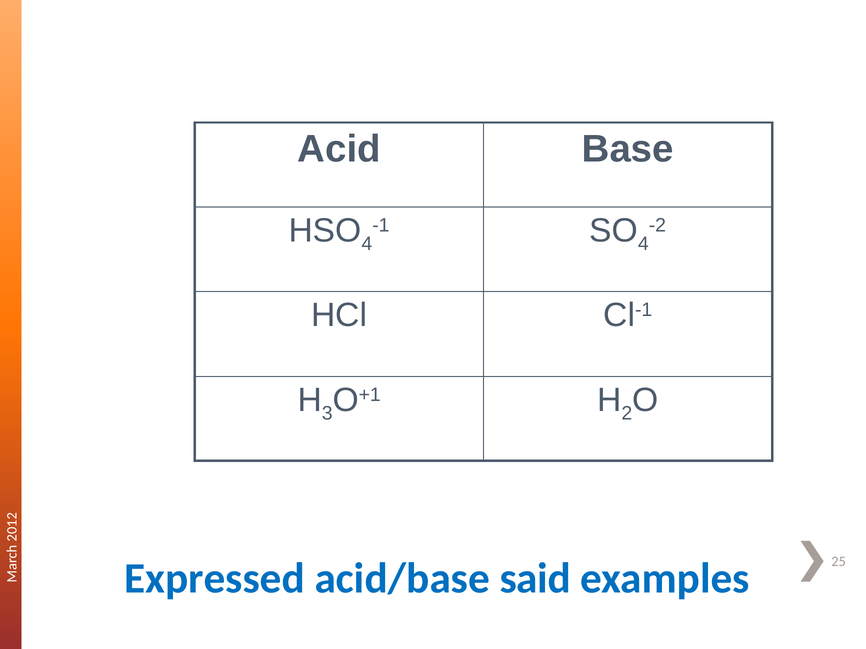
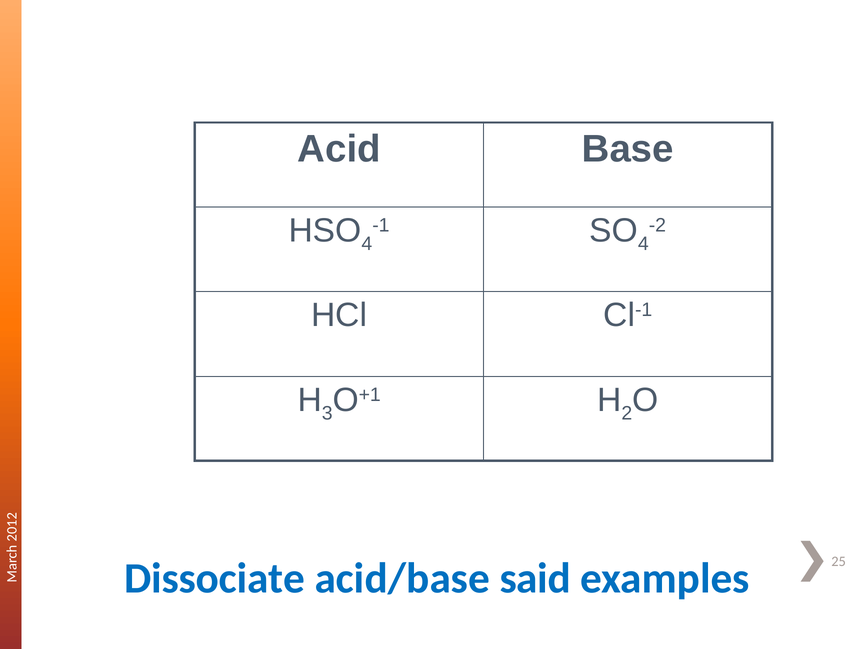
Expressed: Expressed -> Dissociate (215, 579)
